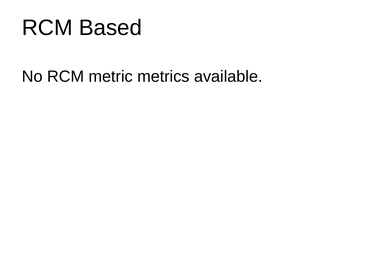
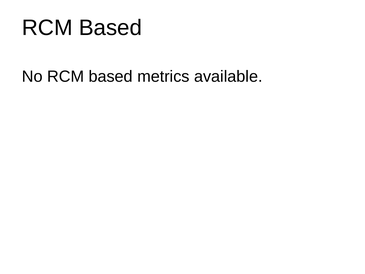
No RCM metric: metric -> based (111, 77)
